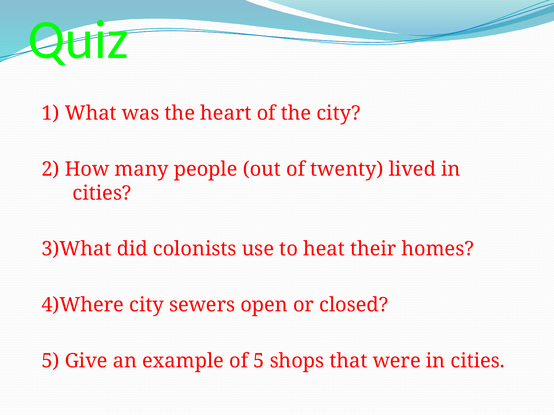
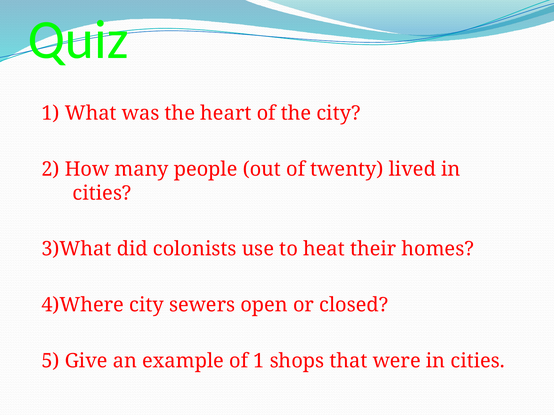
of 5: 5 -> 1 (259, 361)
